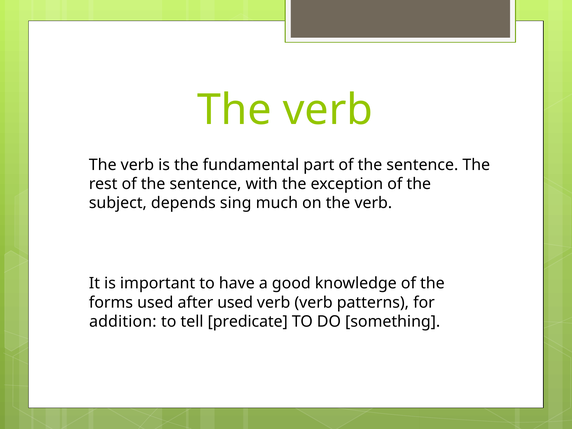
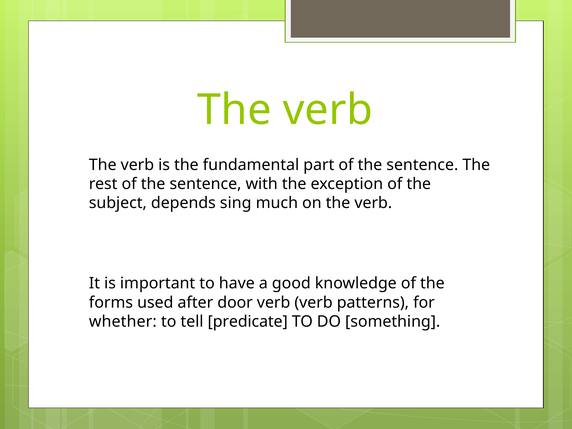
after used: used -> door (235, 302)
addition: addition -> whether (123, 322)
